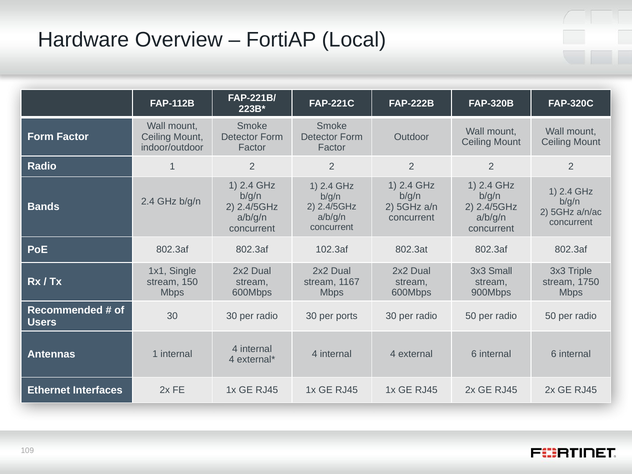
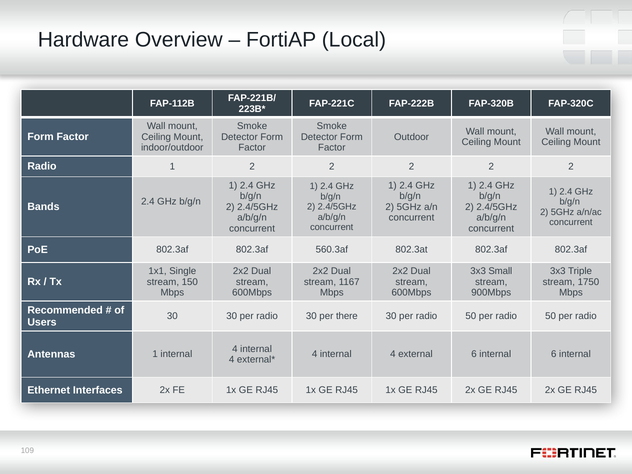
102.3af: 102.3af -> 560.3af (332, 250)
ports: ports -> there (347, 316)
